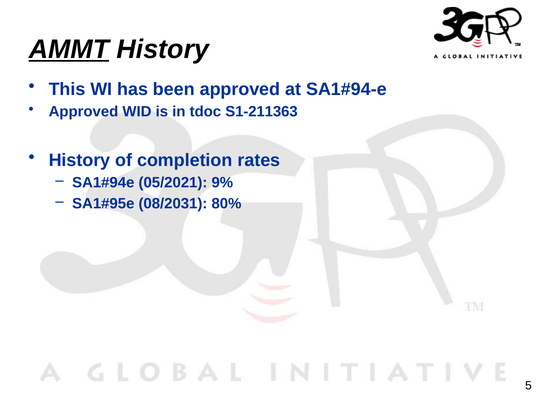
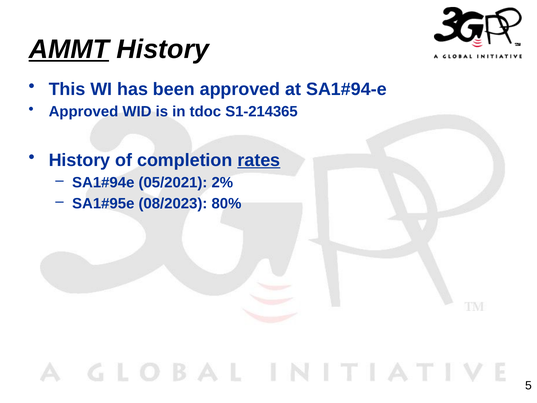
S1-211363: S1-211363 -> S1-214365 (261, 112)
rates underline: none -> present (259, 160)
9%: 9% -> 2% (222, 183)
08/2031: 08/2031 -> 08/2023 (173, 203)
